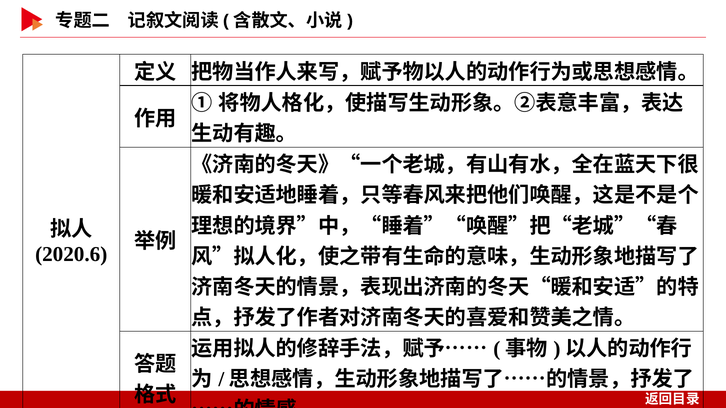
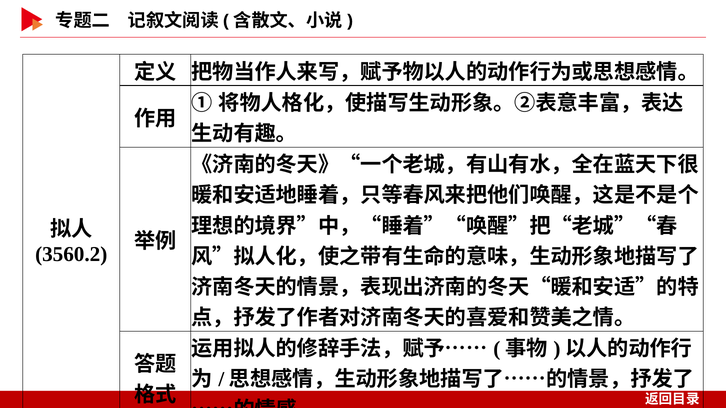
2020.6: 2020.6 -> 3560.2 (71, 255)
